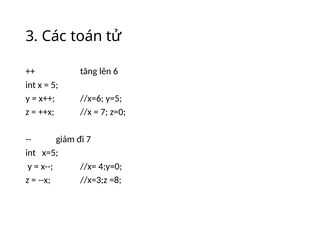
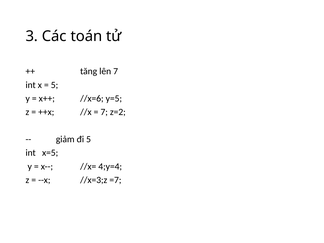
lên 6: 6 -> 7 (116, 71)
z=0: z=0 -> z=2 (118, 112)
đi 7: 7 -> 5 (89, 139)
4;y=0: 4;y=0 -> 4;y=4 (110, 166)
=8: =8 -> =7 (115, 180)
